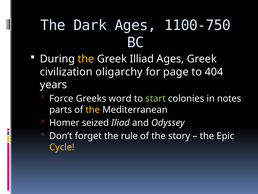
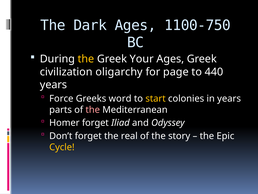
Illiad: Illiad -> Your (142, 59)
404: 404 -> 440 (214, 72)
start colour: light green -> yellow (156, 98)
in notes: notes -> years (229, 98)
the colour: yellow -> pink (93, 110)
Homer seized: seized -> forget (95, 123)
rule: rule -> real (129, 136)
